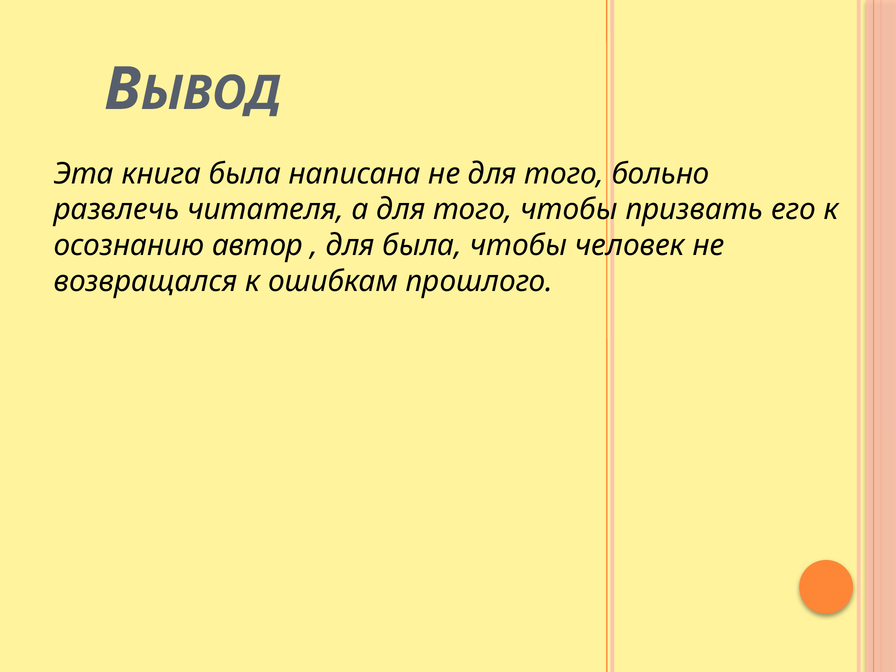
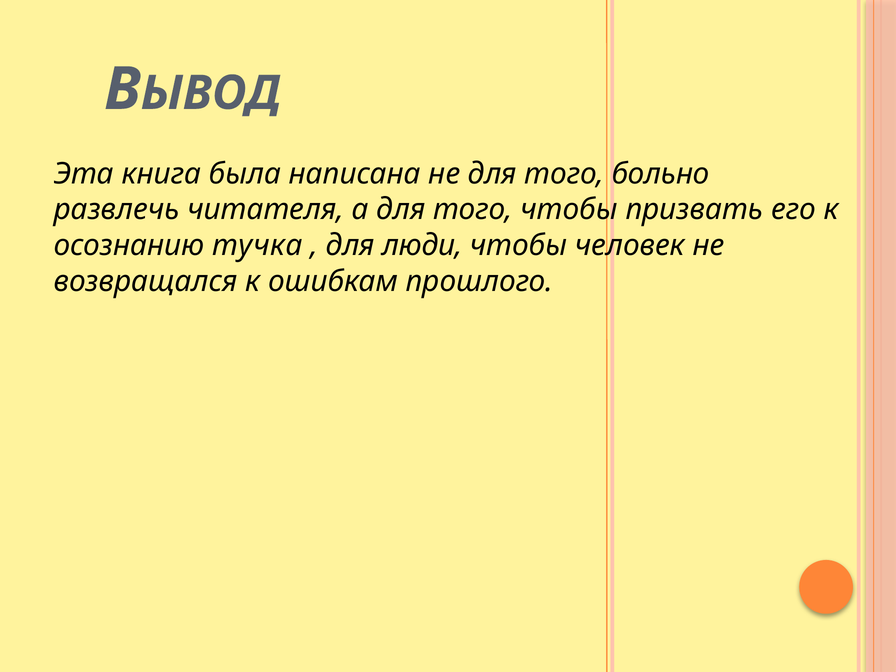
автор: автор -> тучка (257, 245)
для была: была -> люди (422, 245)
